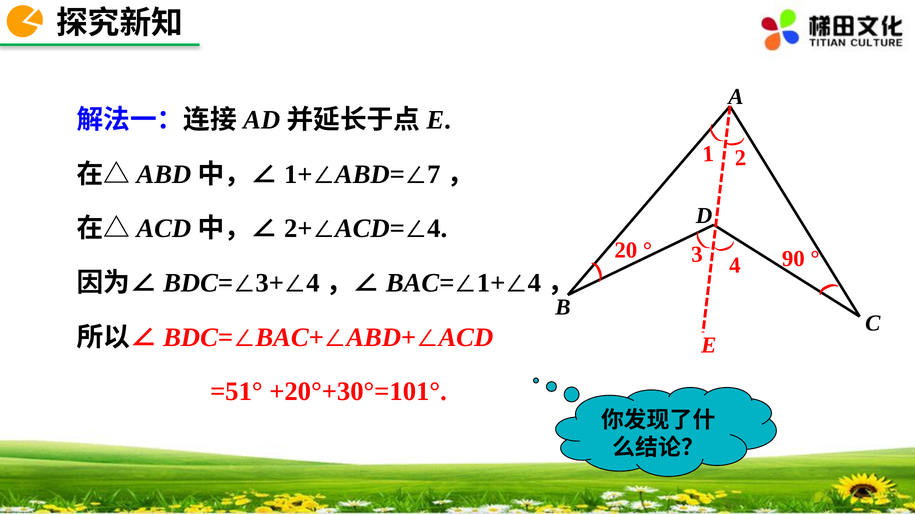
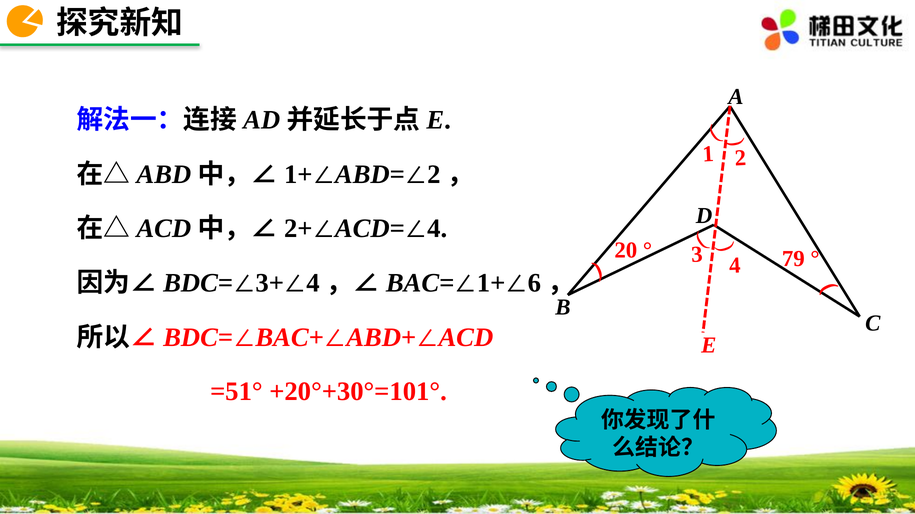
7: 7 -> 2 (434, 174)
90: 90 -> 79 (793, 259)
4: 4 -> 6 (534, 283)
